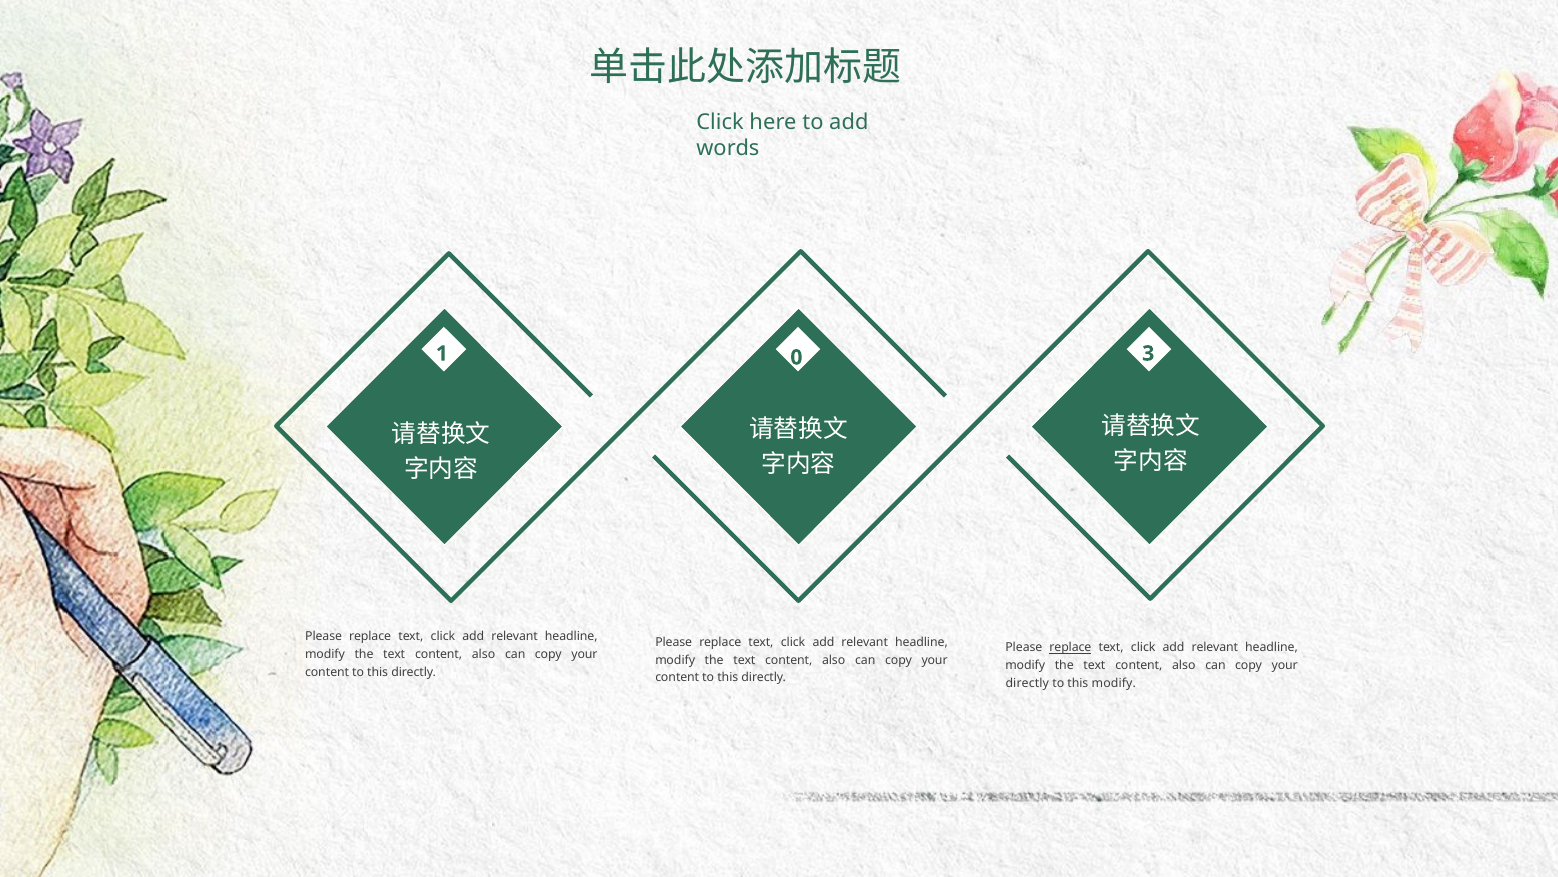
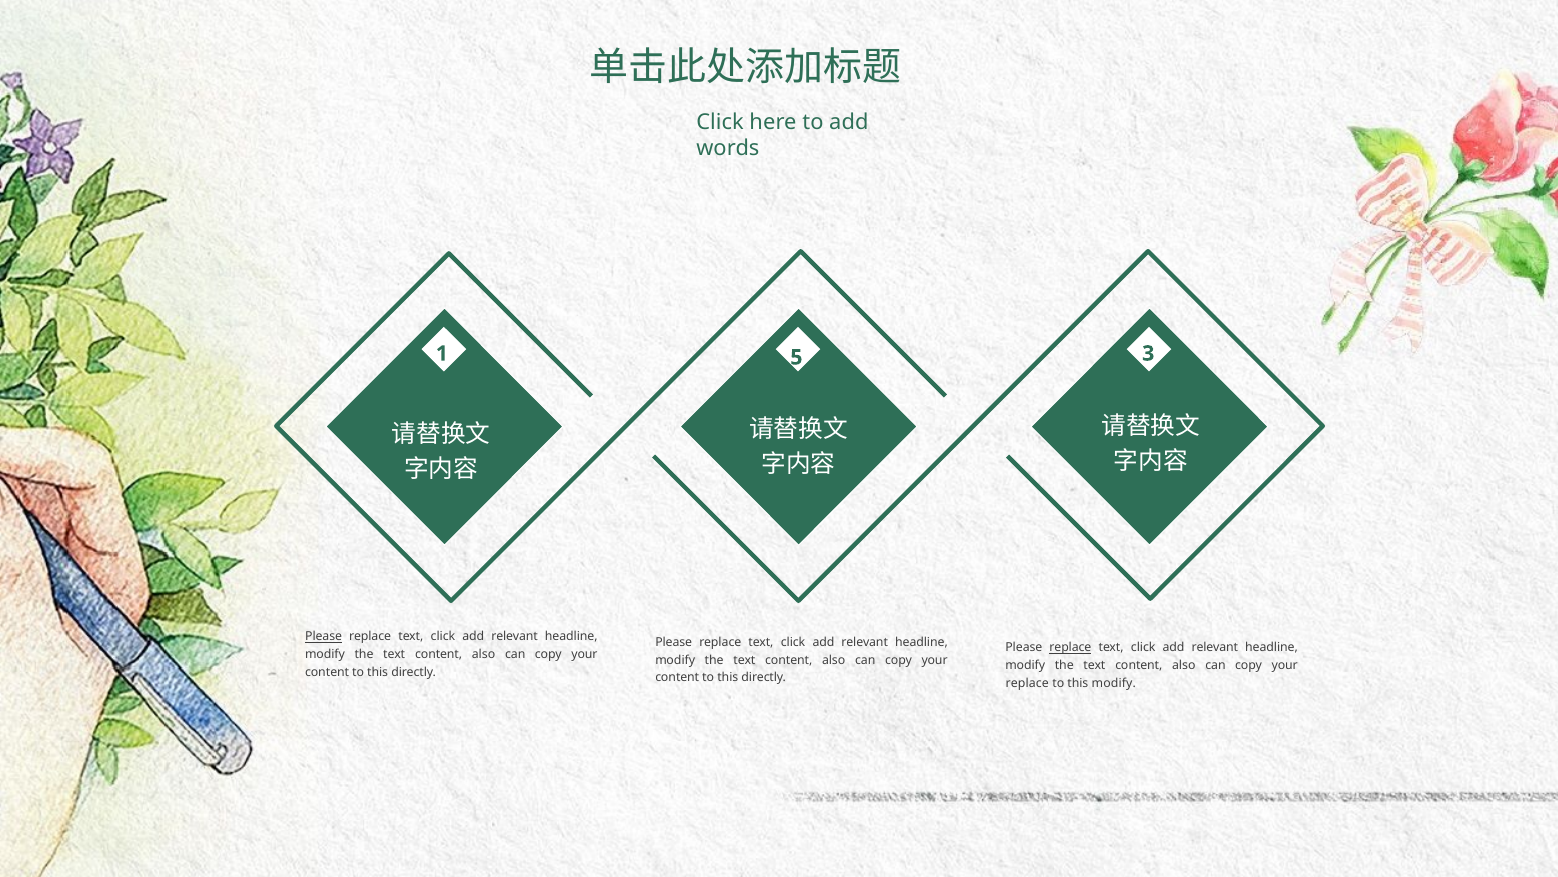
0: 0 -> 5 (796, 357)
Please underline: none -> present (324, 636)
directly: directly -> replace (1027, 683)
